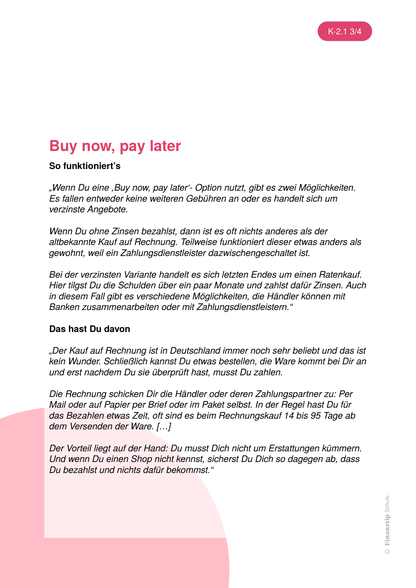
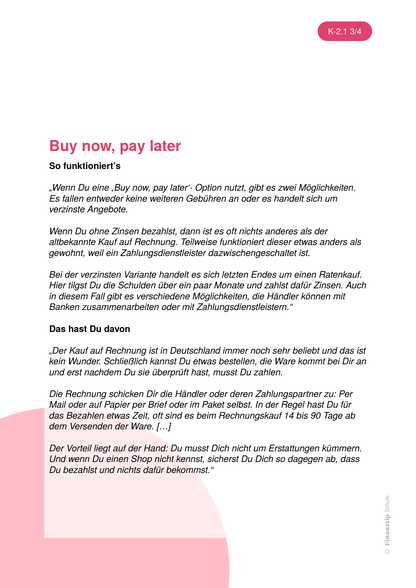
95: 95 -> 90 (316, 416)
